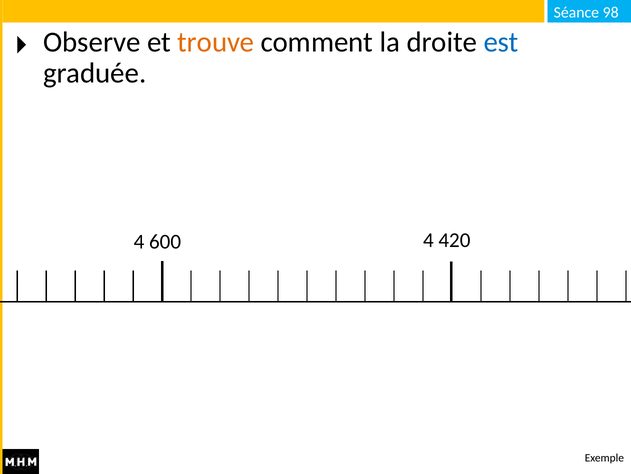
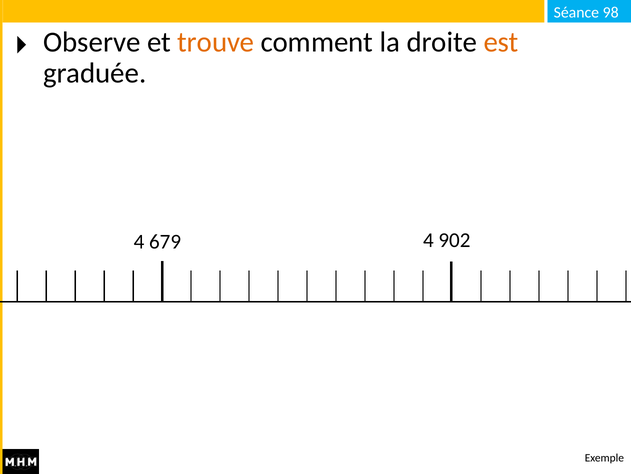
est colour: blue -> orange (501, 42)
600: 600 -> 679 (165, 242)
420: 420 -> 902 (454, 240)
